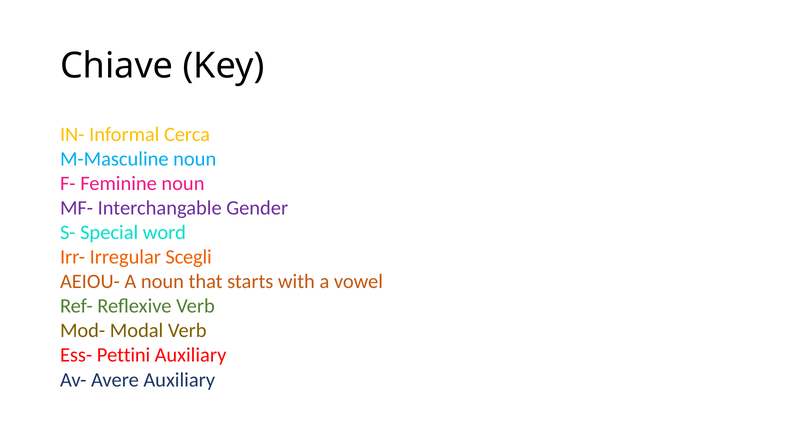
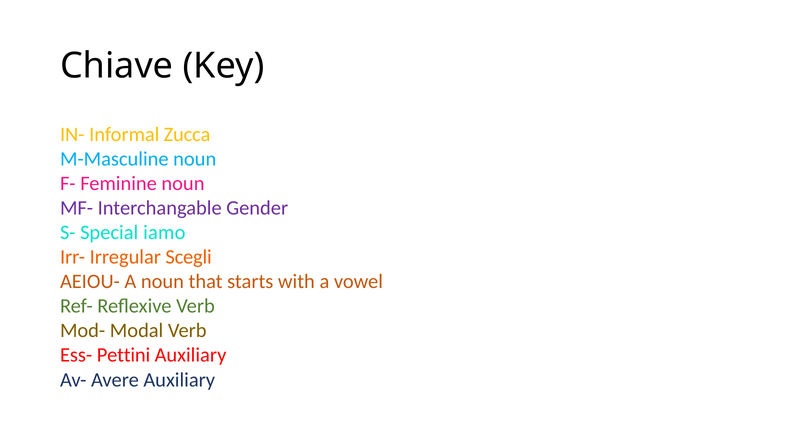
Cerca: Cerca -> Zucca (187, 135)
word: word -> iamo (164, 233)
